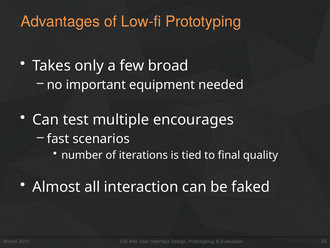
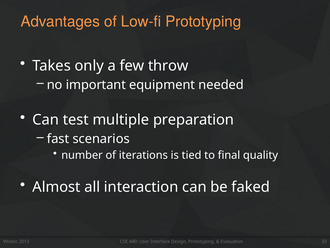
broad: broad -> throw (168, 66)
encourages: encourages -> preparation (193, 120)
